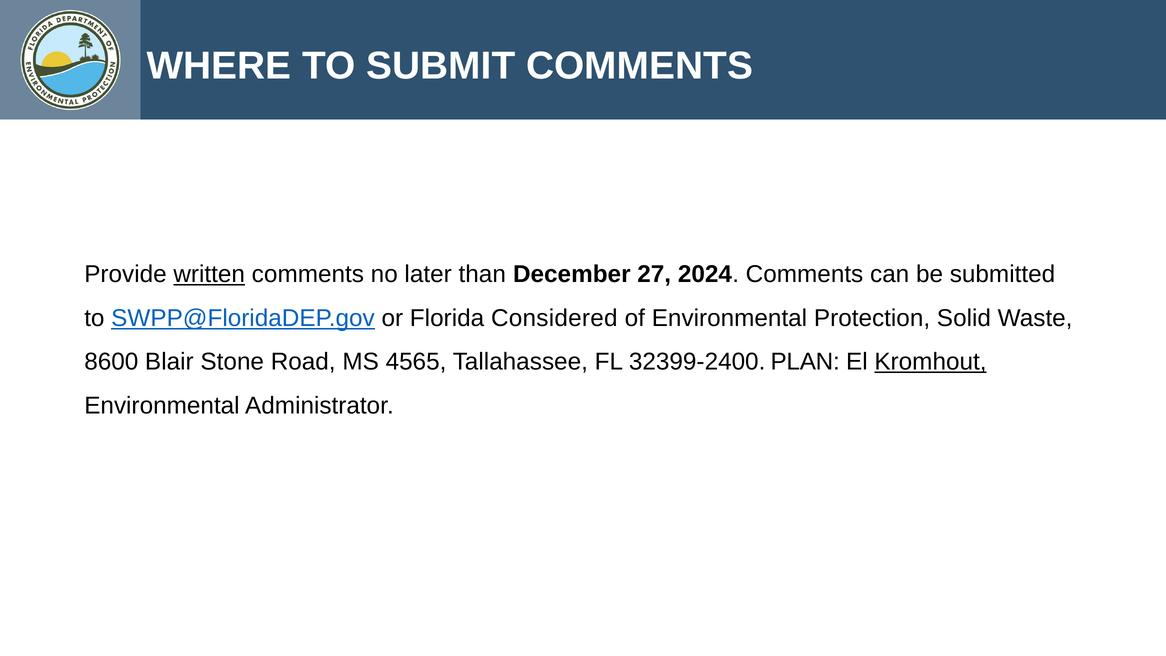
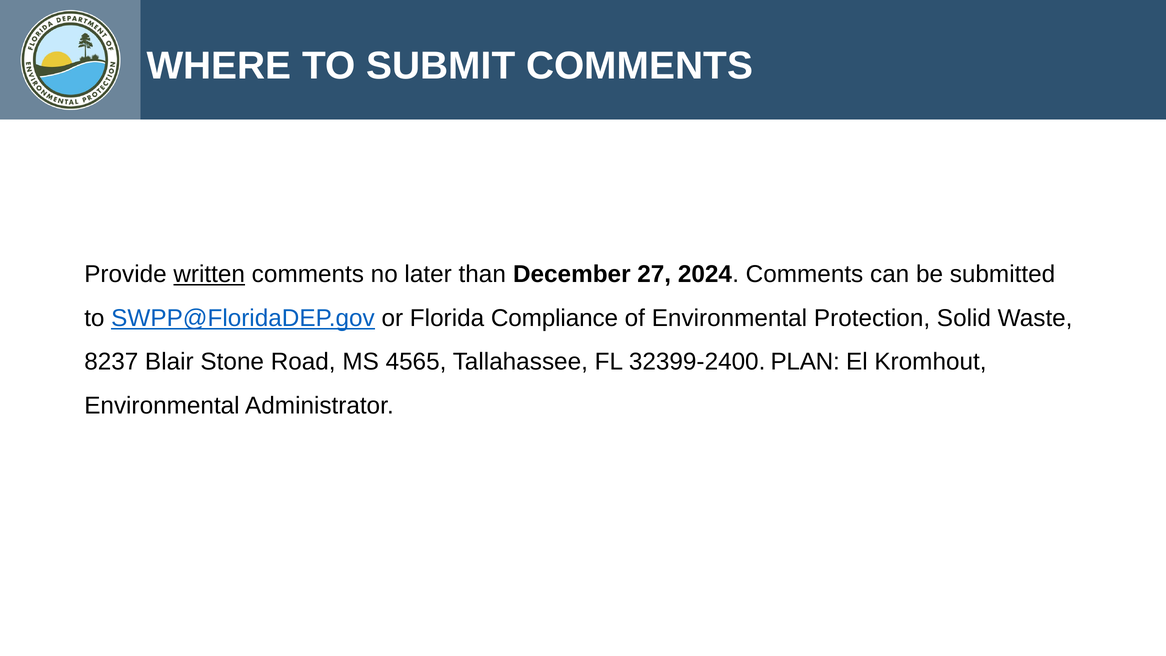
Considered: Considered -> Compliance (554, 318)
8600: 8600 -> 8237 (111, 362)
Kromhout underline: present -> none (930, 362)
